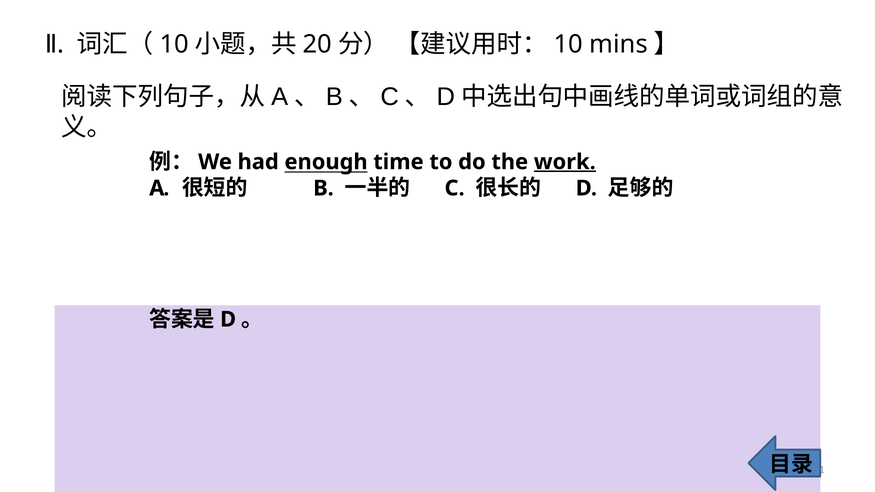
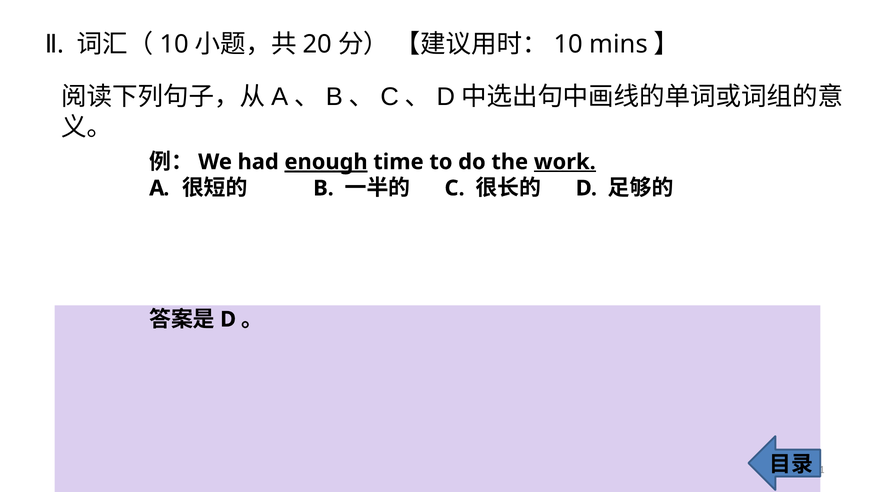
enough underline: none -> present (326, 162)
